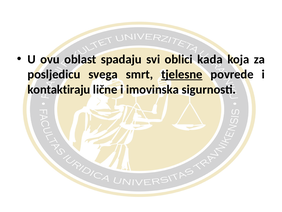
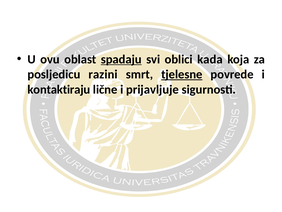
spadaju underline: none -> present (121, 59)
svega: svega -> razini (103, 74)
imovinska: imovinska -> prijavljuje (152, 89)
